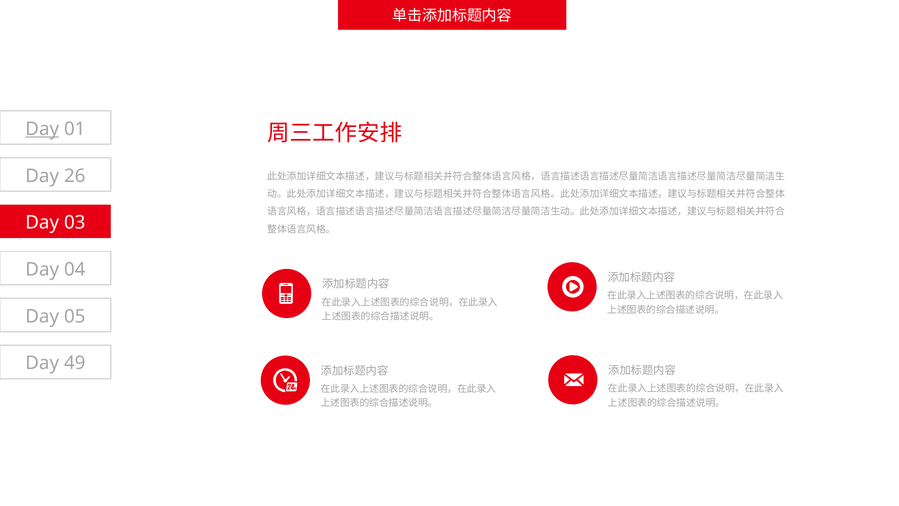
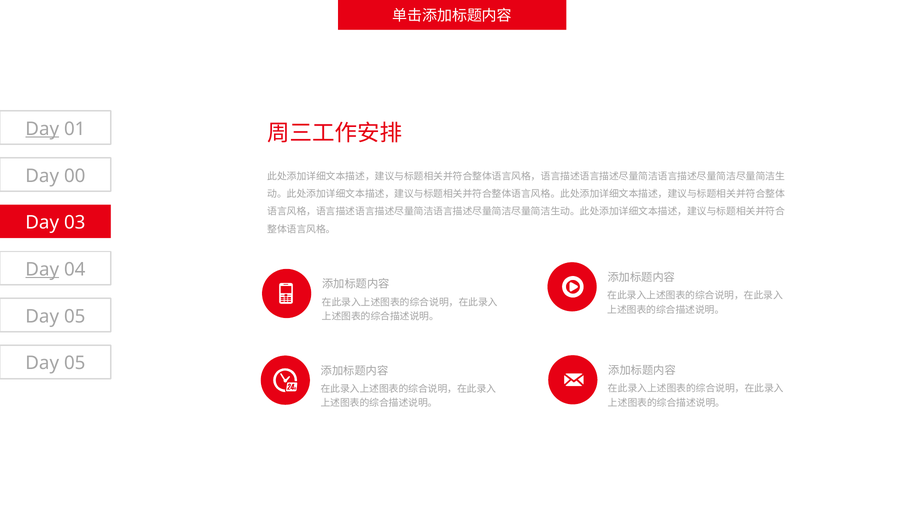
26: 26 -> 00 (75, 176)
Day underline: none -> present (42, 269)
49: 49 -> 05 (75, 363)
